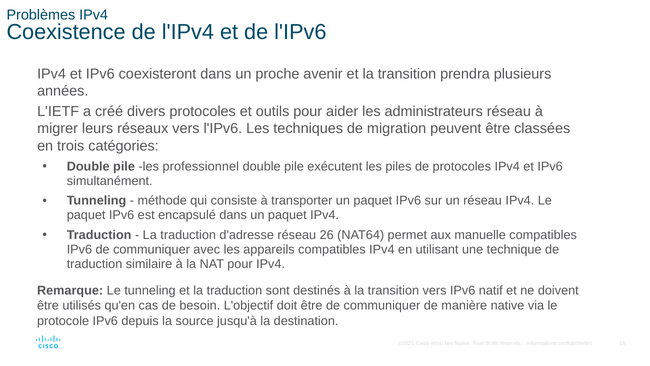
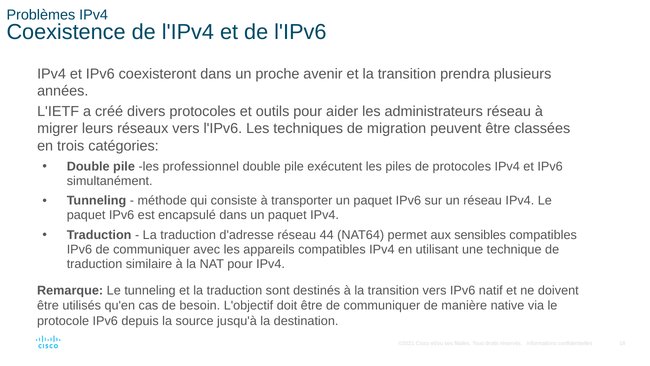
26: 26 -> 44 (327, 235)
manuelle: manuelle -> sensibles (480, 235)
